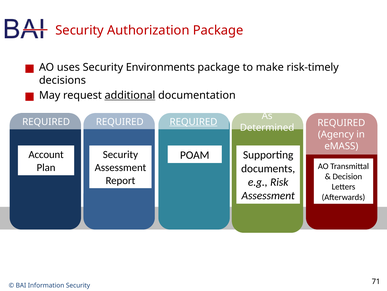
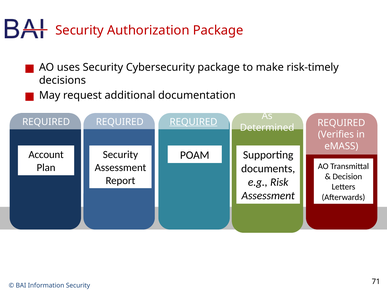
Environments: Environments -> Cybersecurity (160, 67)
additional underline: present -> none (130, 95)
Agency: Agency -> Verifies (336, 134)
